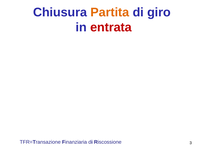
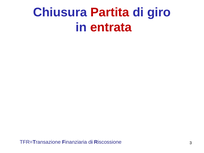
Partita colour: orange -> red (110, 12)
